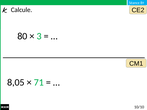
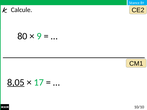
3: 3 -> 9 (39, 36)
8,05 underline: none -> present (16, 83)
71: 71 -> 17 (39, 83)
